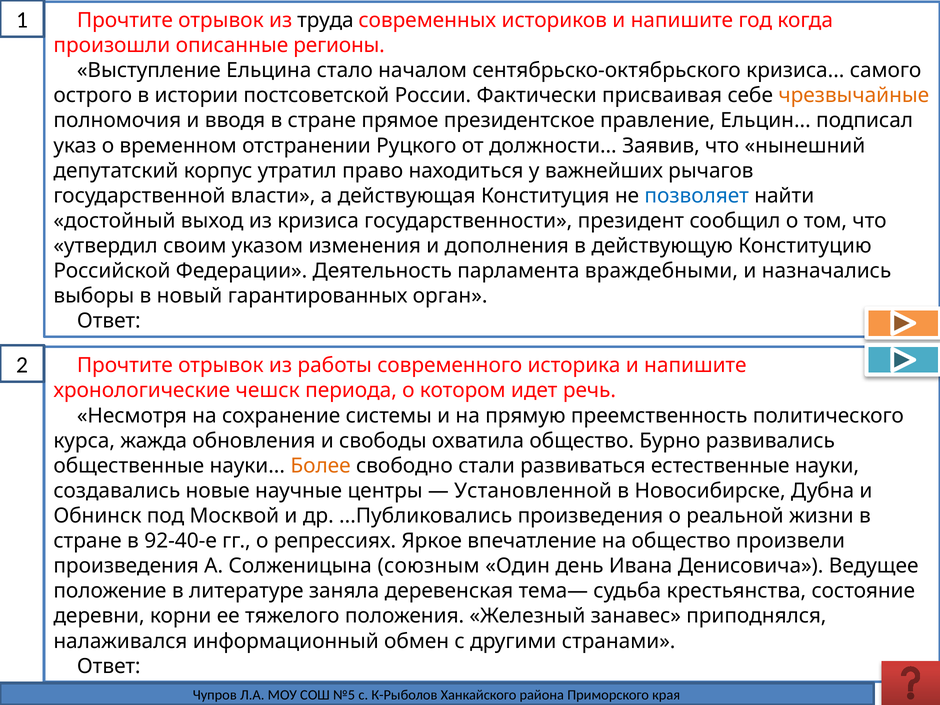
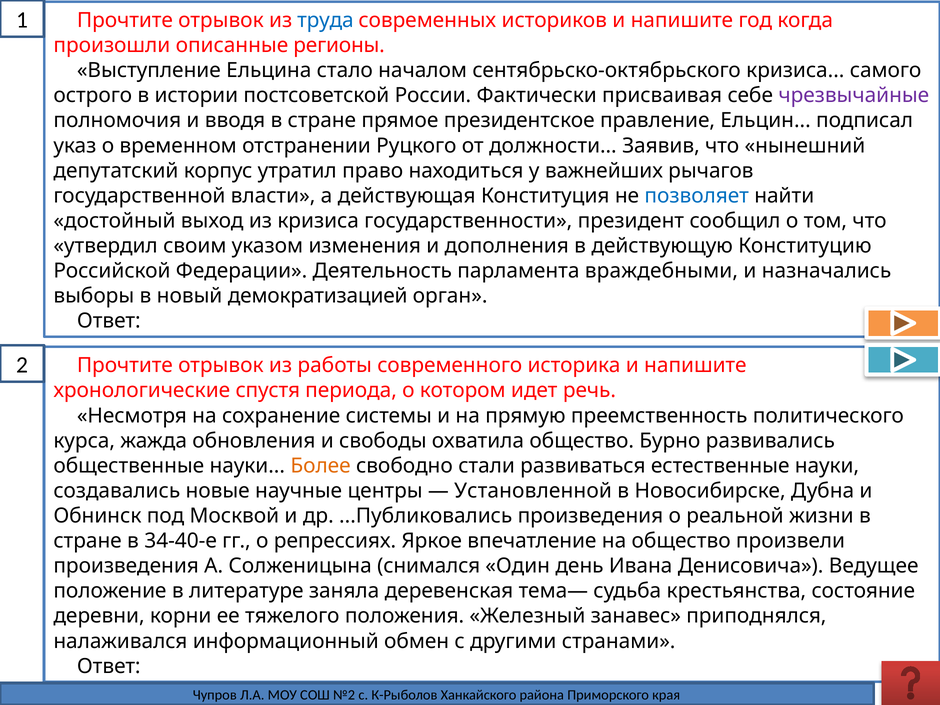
труда colour: black -> blue (325, 20)
чрезвычайные colour: orange -> purple (854, 96)
гарантированных: гарантированных -> демократизацией (318, 296)
чешск: чешск -> спустя (268, 391)
92-40-е: 92-40-е -> 34-40-е (181, 541)
союзным: союзным -> снимался (429, 566)
№5: №5 -> №2 (344, 695)
